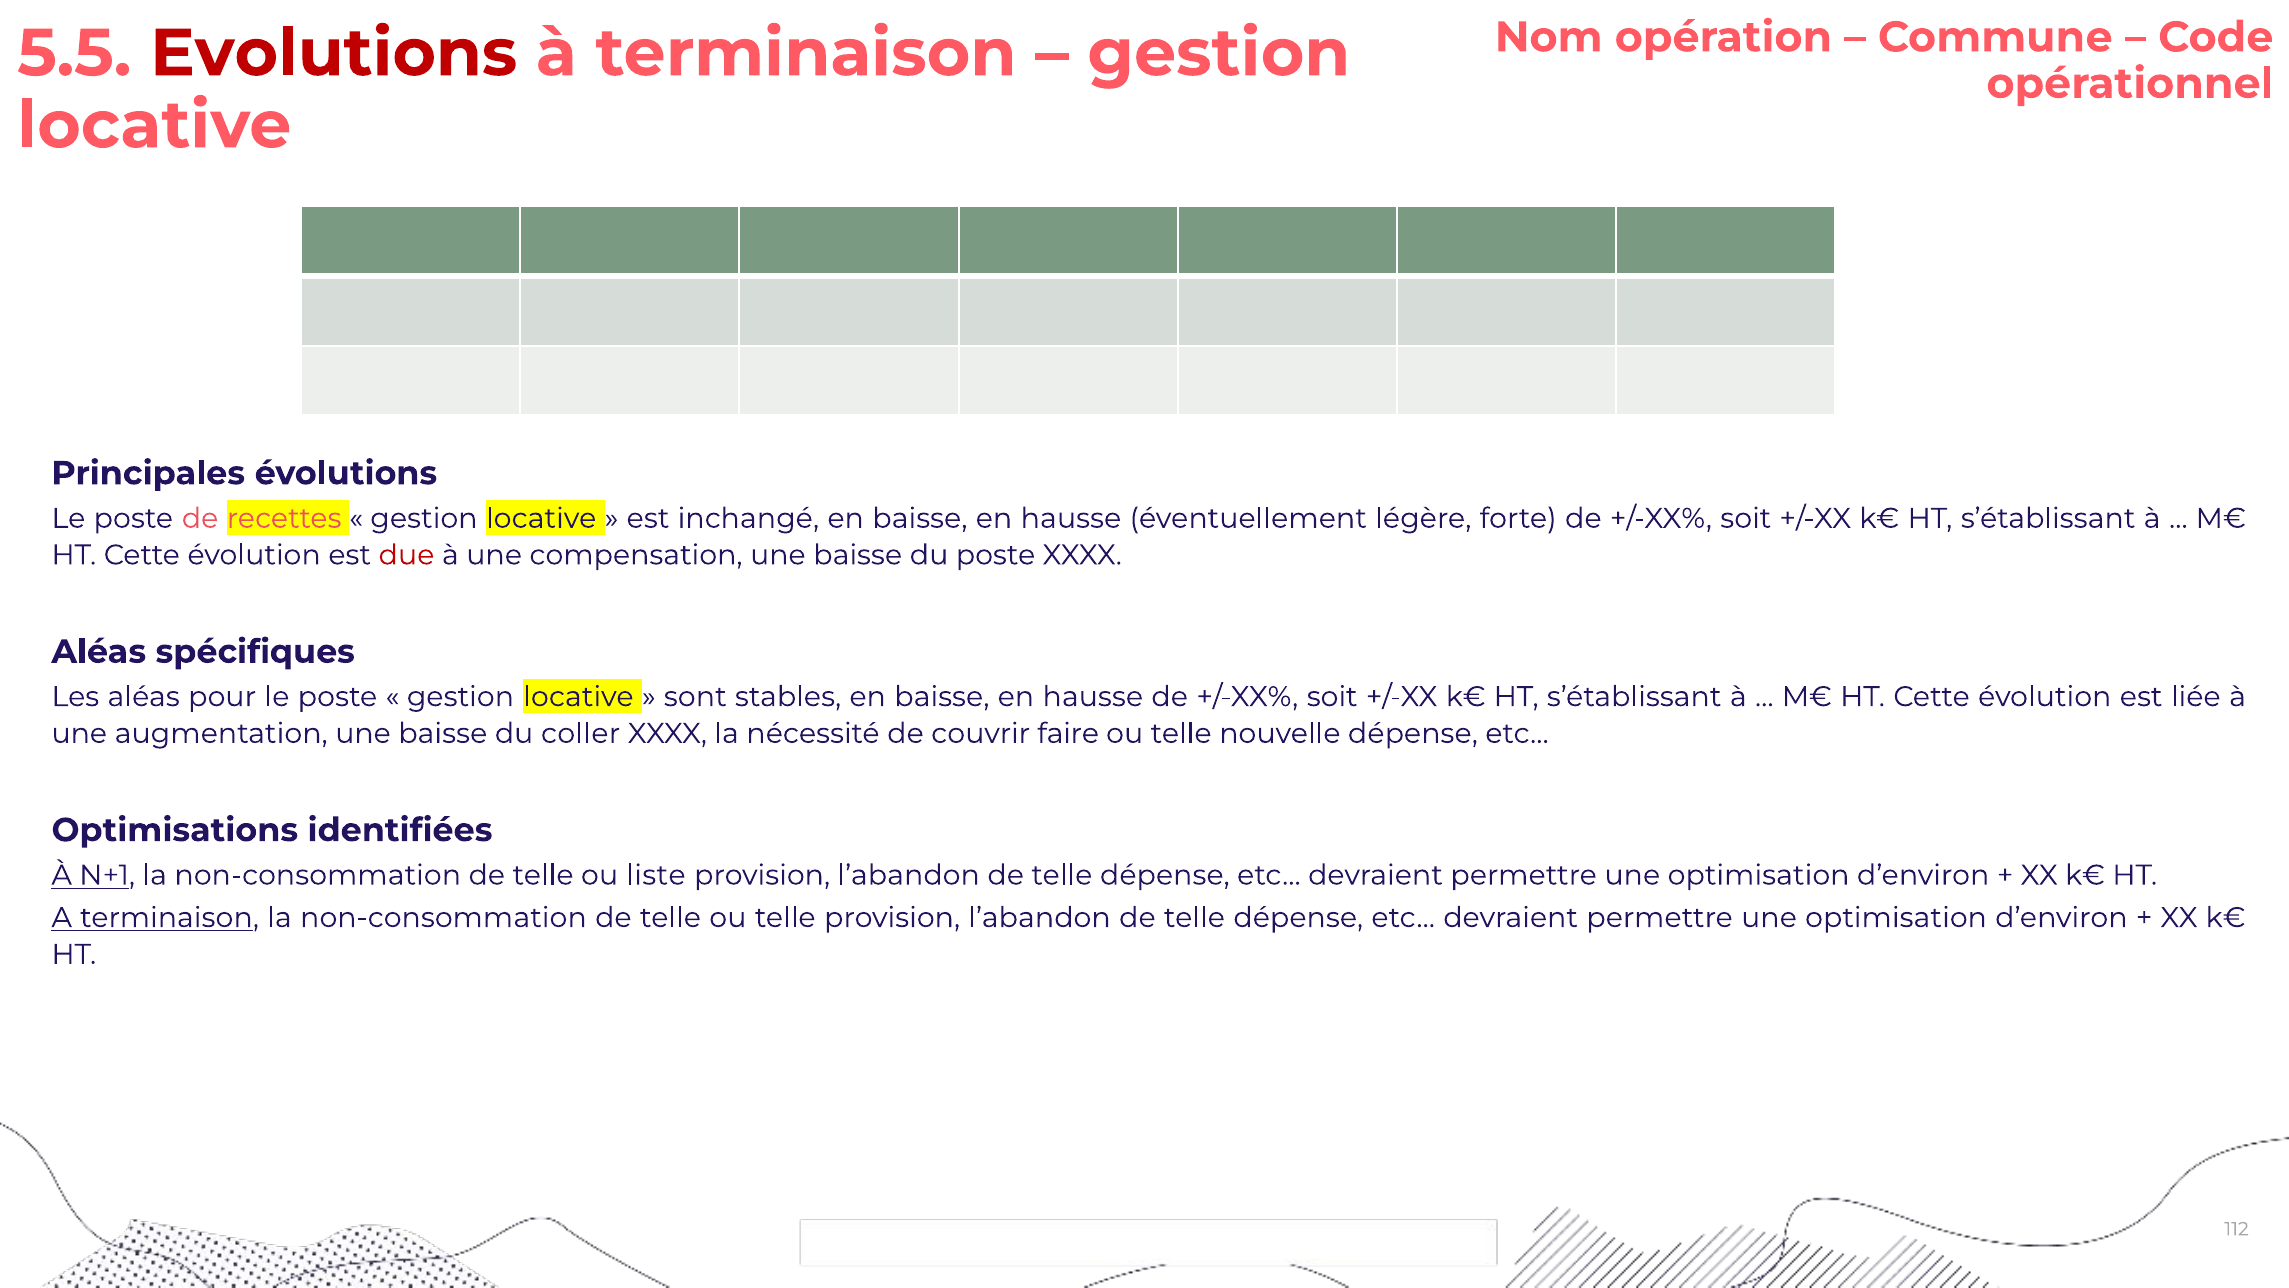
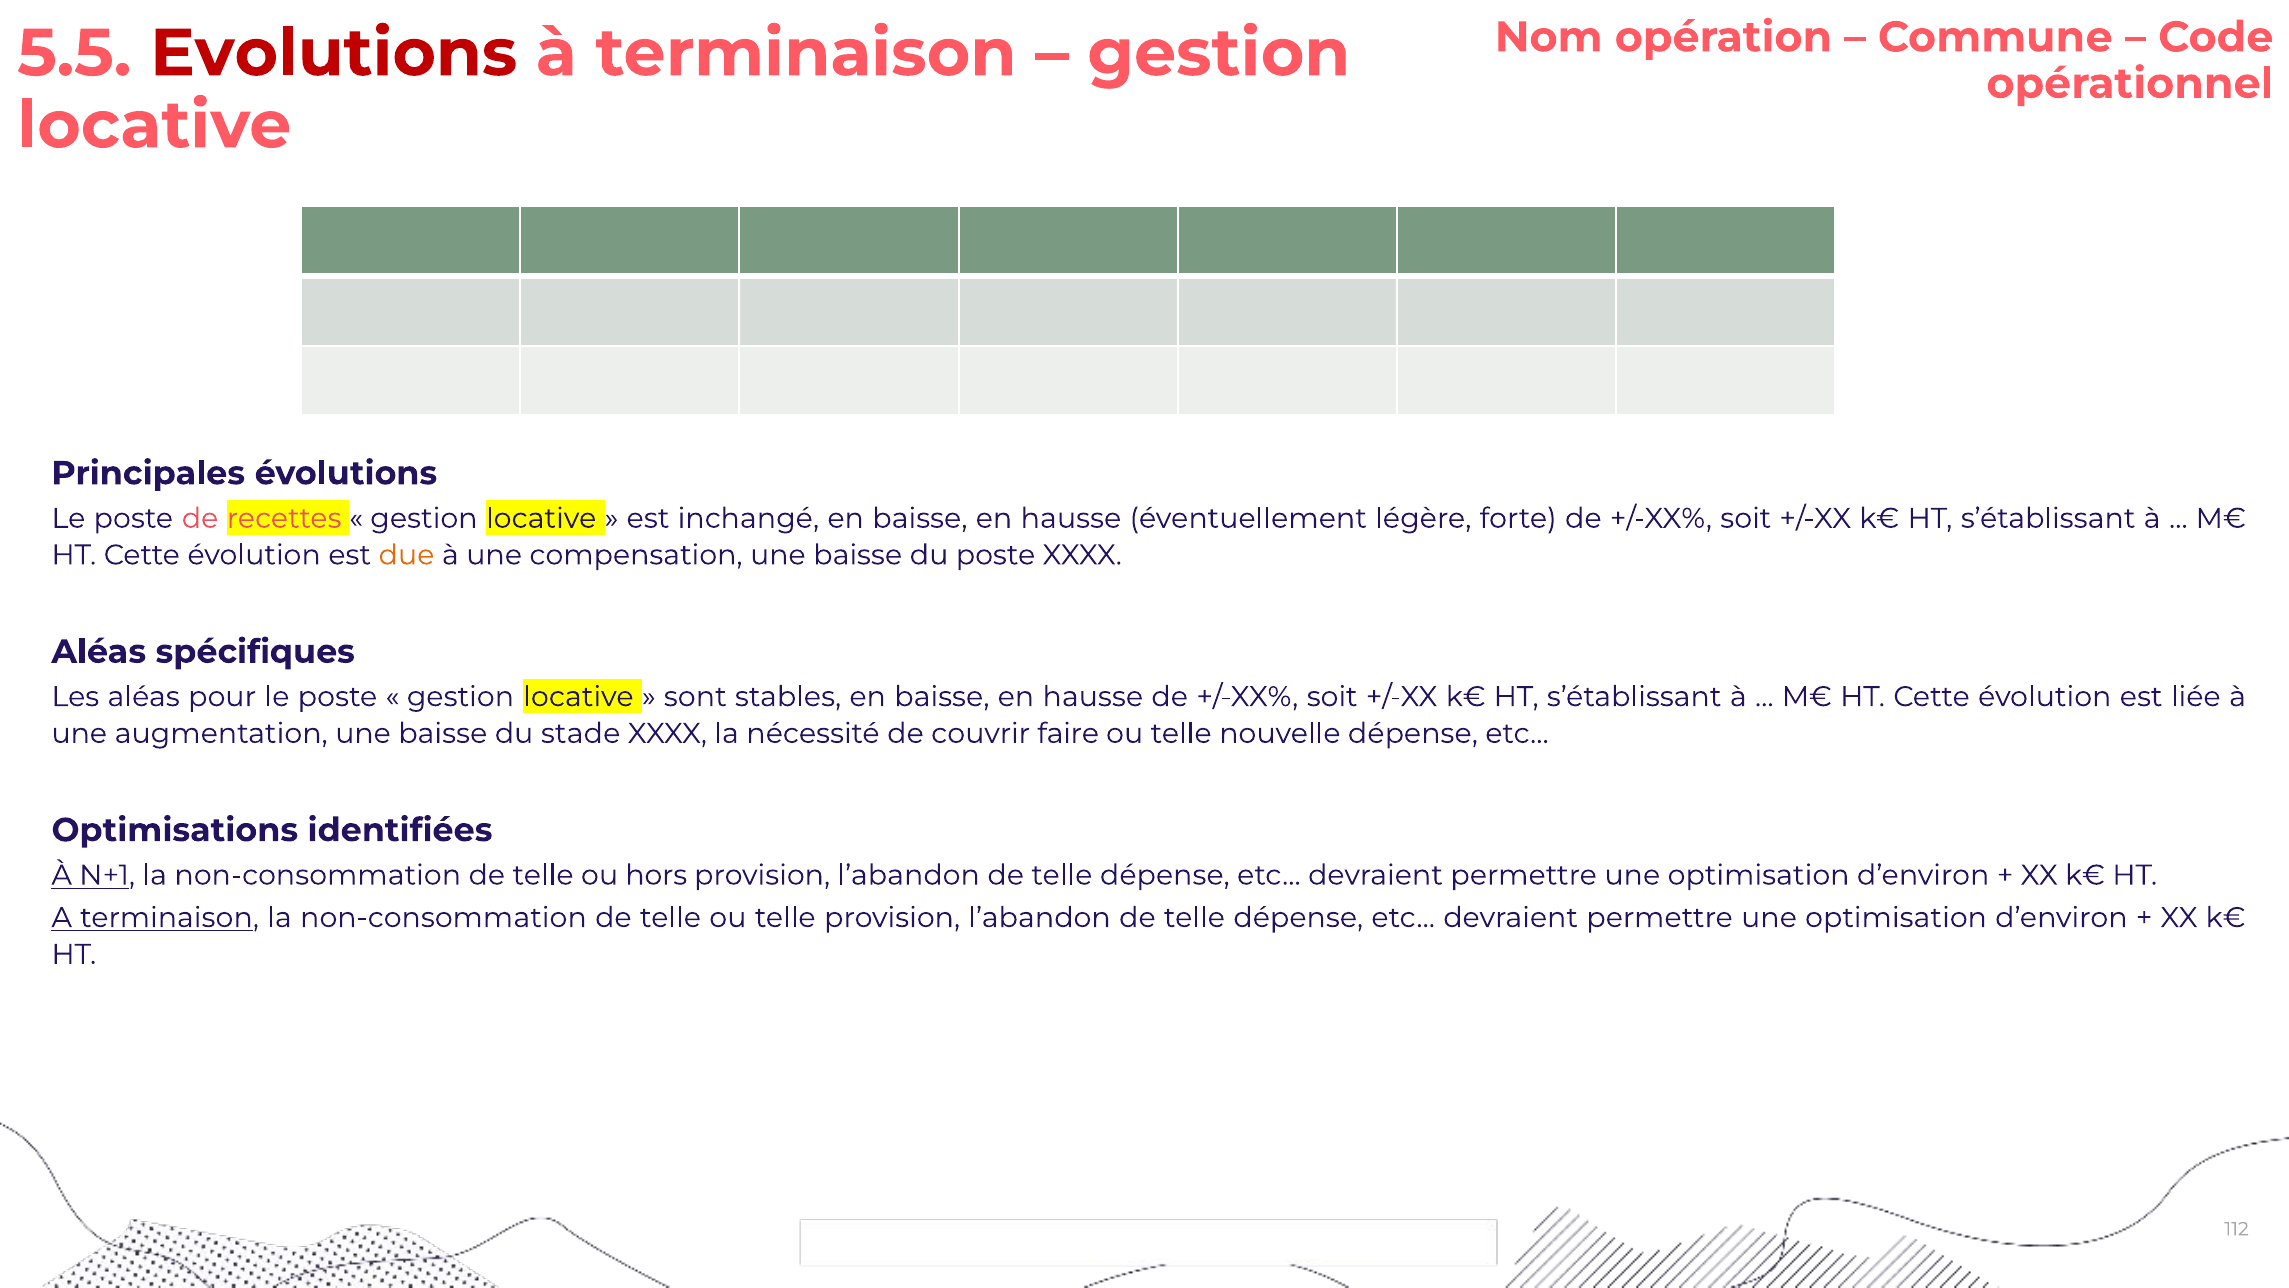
due colour: red -> orange (406, 555)
coller: coller -> stade (581, 733)
liste: liste -> hors (656, 875)
